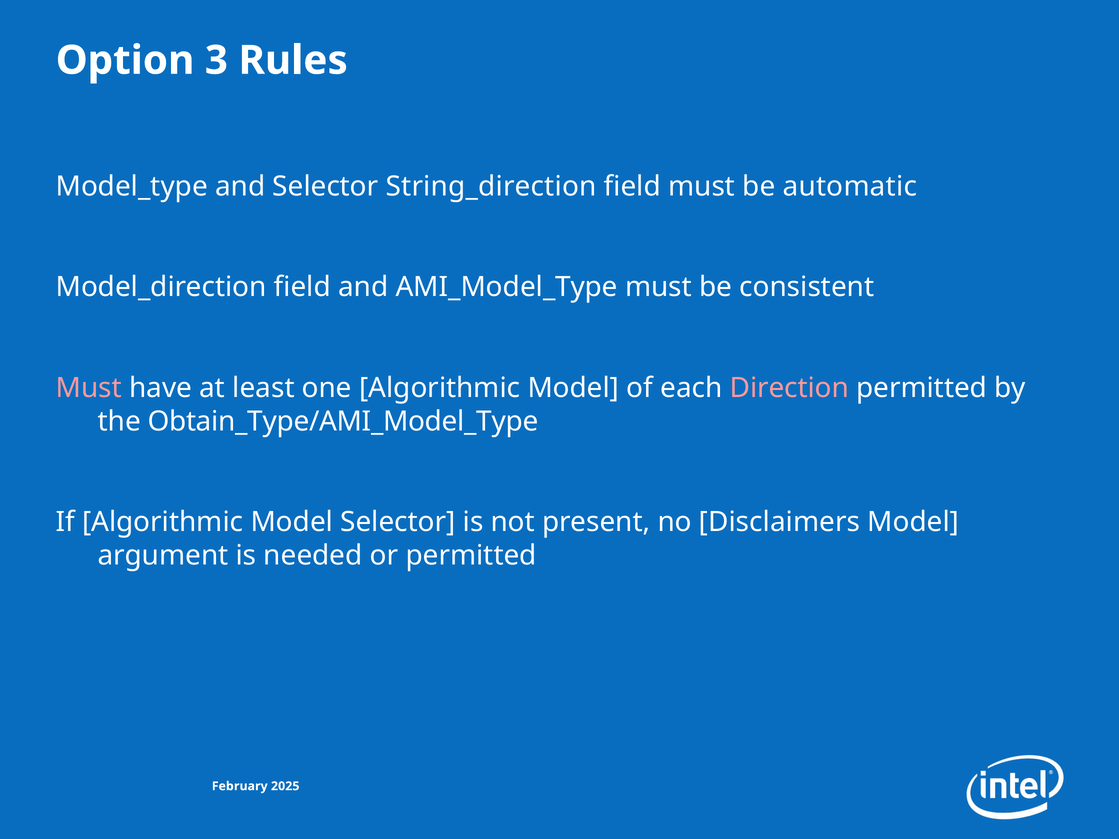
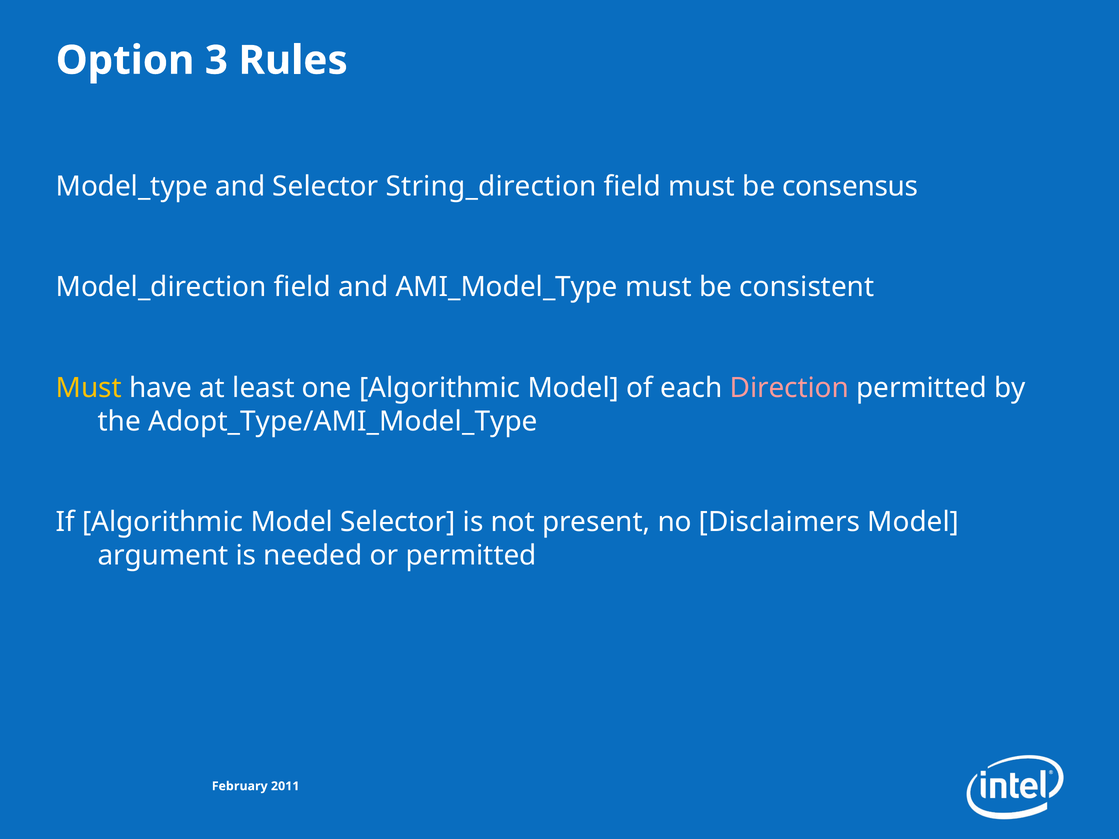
automatic: automatic -> consensus (850, 187)
Must colour: pink -> yellow (89, 388)
Obtain_Type/AMI_Model_Type: Obtain_Type/AMI_Model_Type -> Adopt_Type/AMI_Model_Type (343, 422)
2025: 2025 -> 2011 (285, 786)
